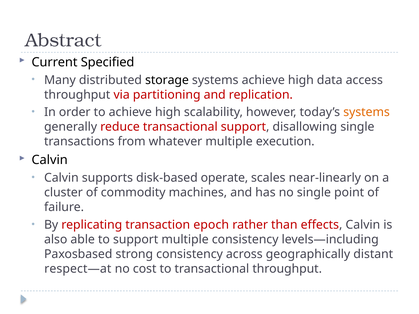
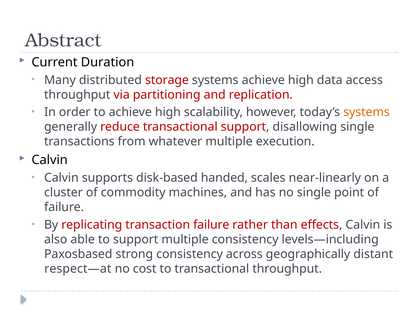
Specified: Specified -> Duration (108, 62)
storage colour: black -> red (167, 80)
operate: operate -> handed (224, 178)
transaction epoch: epoch -> failure (211, 225)
